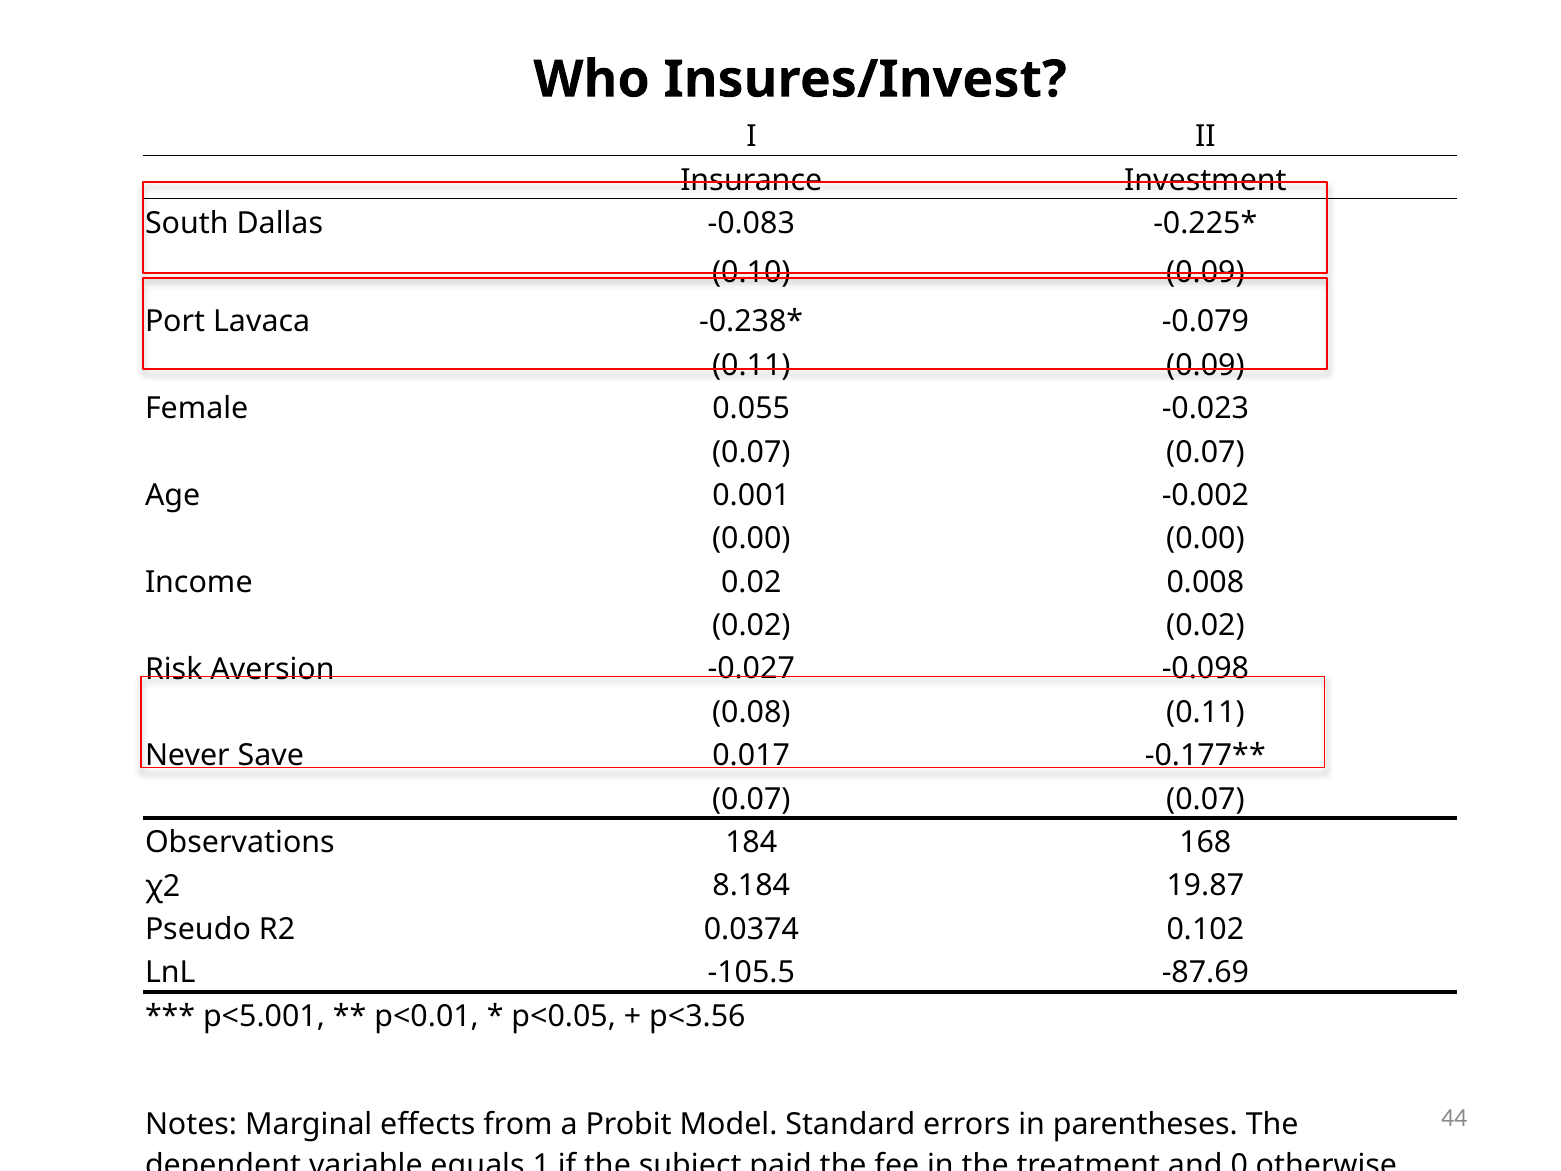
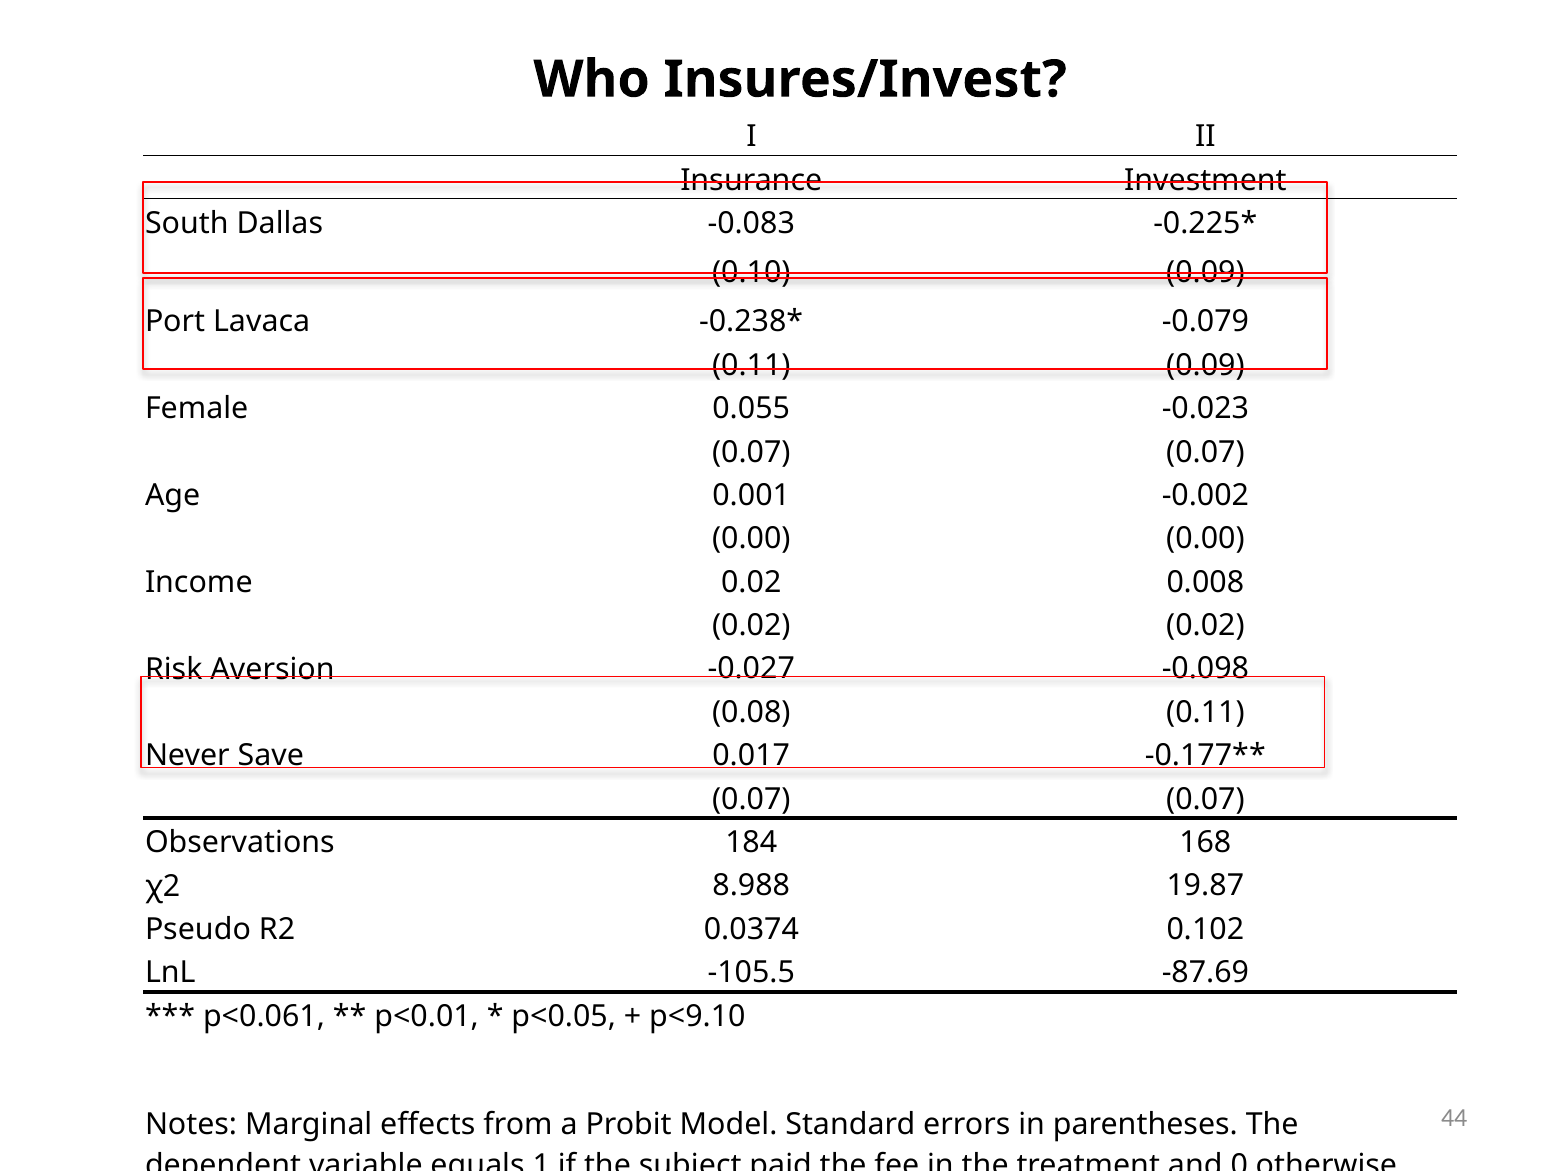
8.184: 8.184 -> 8.988 (751, 886)
p<5.001: p<5.001 -> p<0.061 (264, 1016)
p<3.56: p<3.56 -> p<9.10 (697, 1016)
